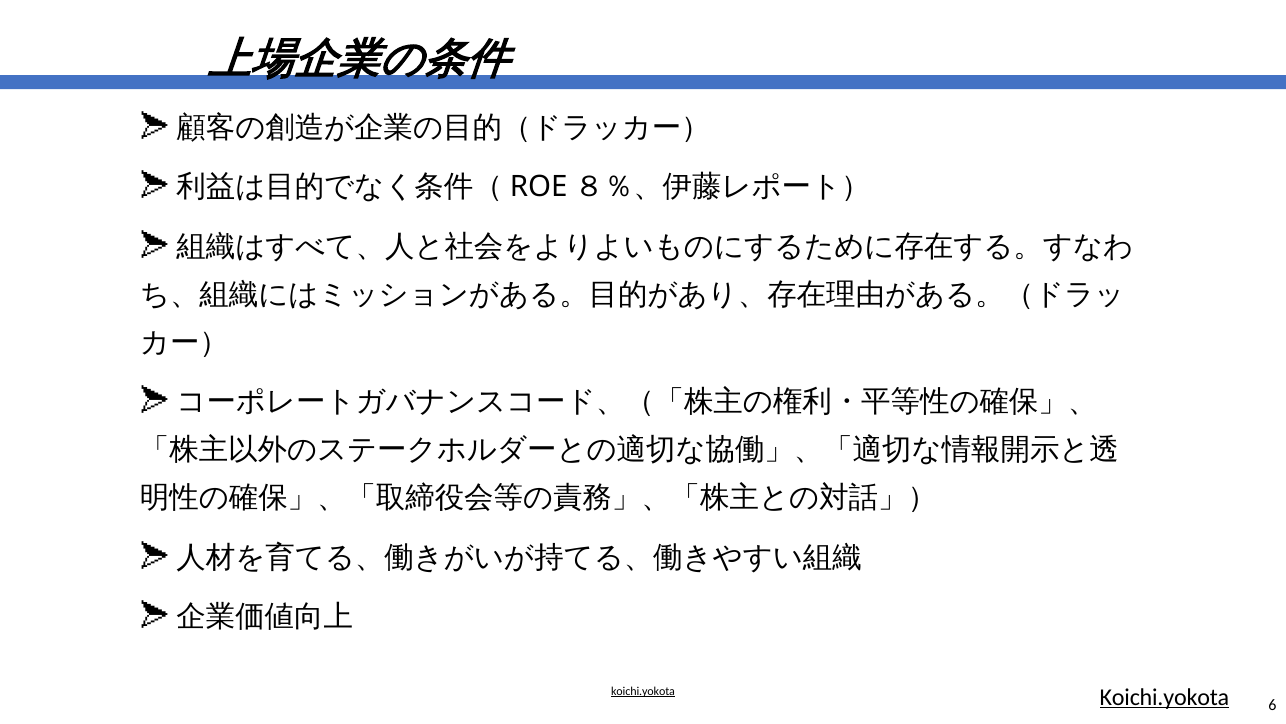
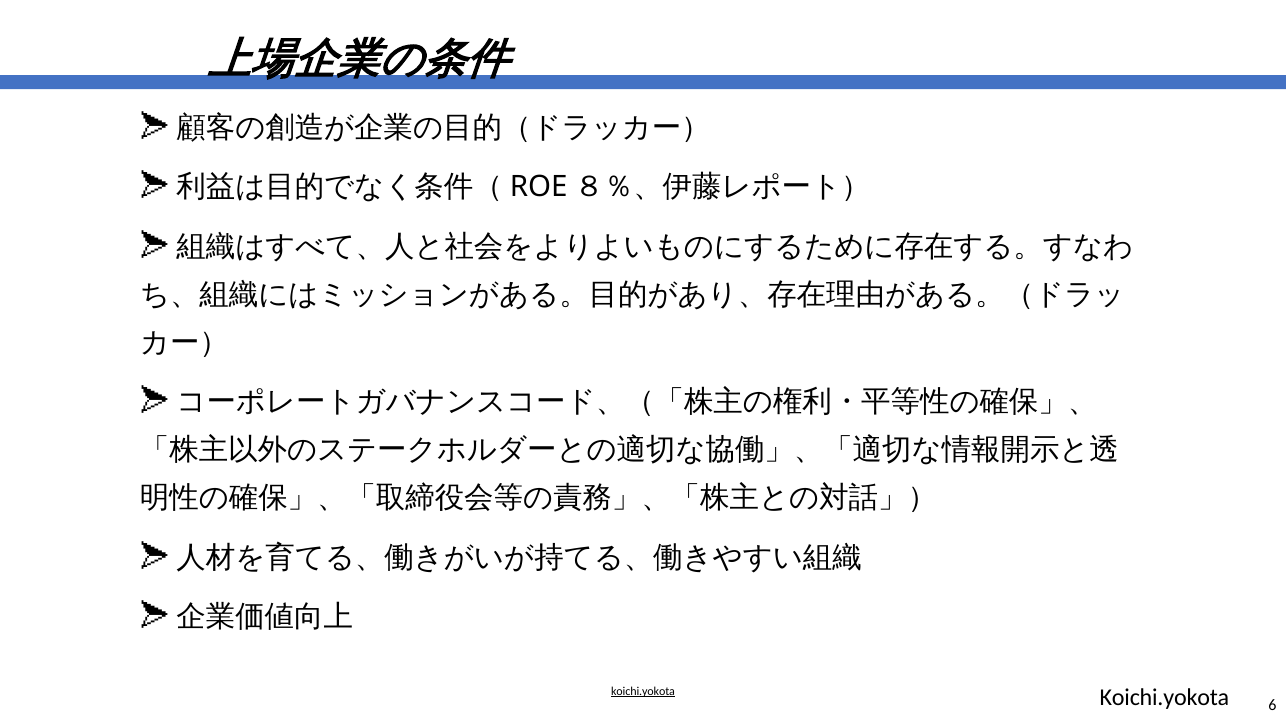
Koichi.yokota underline: present -> none (1164, 697)
